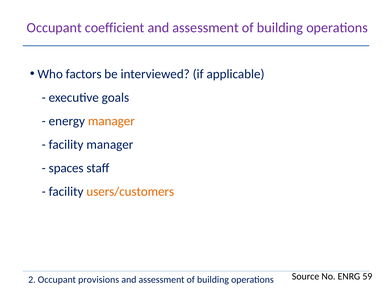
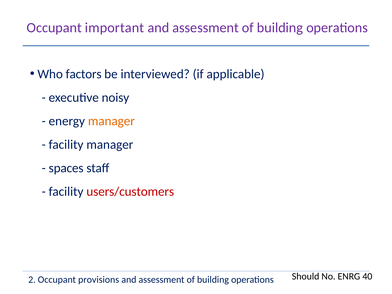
coefficient: coefficient -> important (115, 28)
goals: goals -> noisy (115, 98)
users/customers colour: orange -> red (130, 192)
Source: Source -> Should (306, 276)
59: 59 -> 40 (367, 276)
